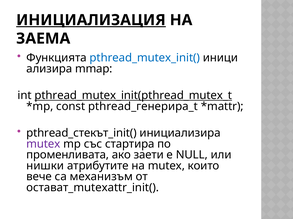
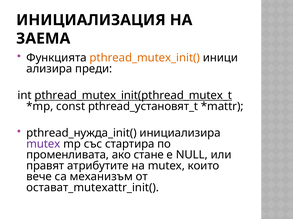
ИНИЦИАЛИЗАЦИЯ underline: present -> none (91, 20)
pthread_mutex_init( colour: blue -> orange (145, 58)
mmap: mmap -> преди (94, 69)
pthread_генерира_t: pthread_генерира_t -> pthread_установят_t (143, 107)
pthread_стекът_init(: pthread_стекът_init( -> pthread_нужда_init( (81, 133)
заети: заети -> стане (149, 155)
нишки: нишки -> правят (45, 166)
